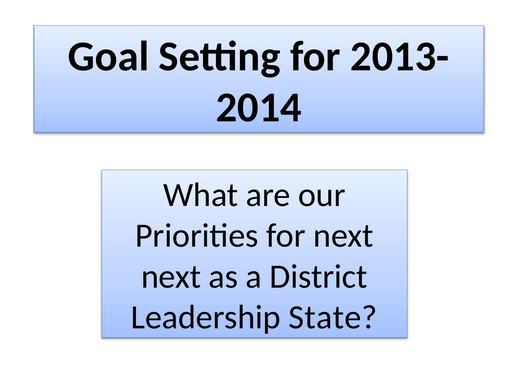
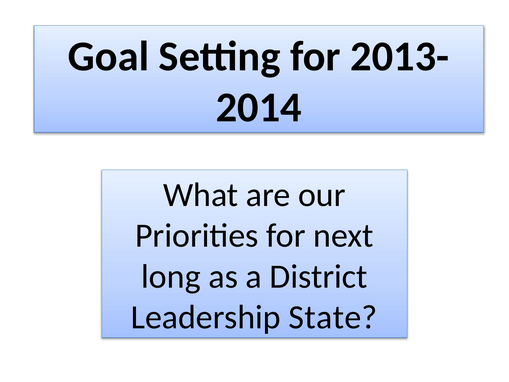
next: next -> long (171, 276)
